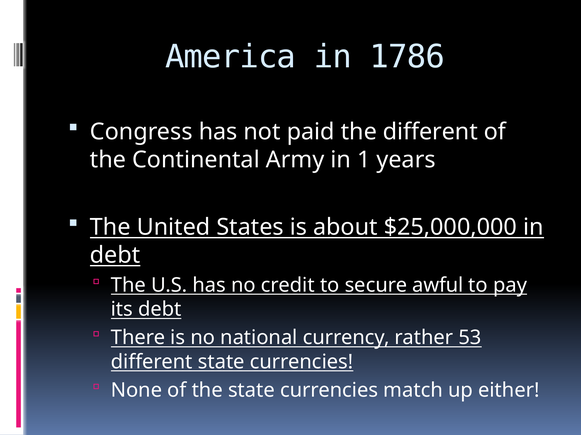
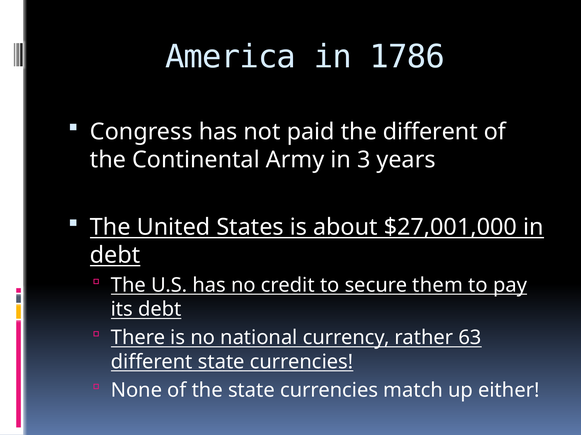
1: 1 -> 3 (364, 160)
$25,000,000: $25,000,000 -> $27,001,000 (450, 227)
awful: awful -> them (438, 286)
53: 53 -> 63 (470, 338)
